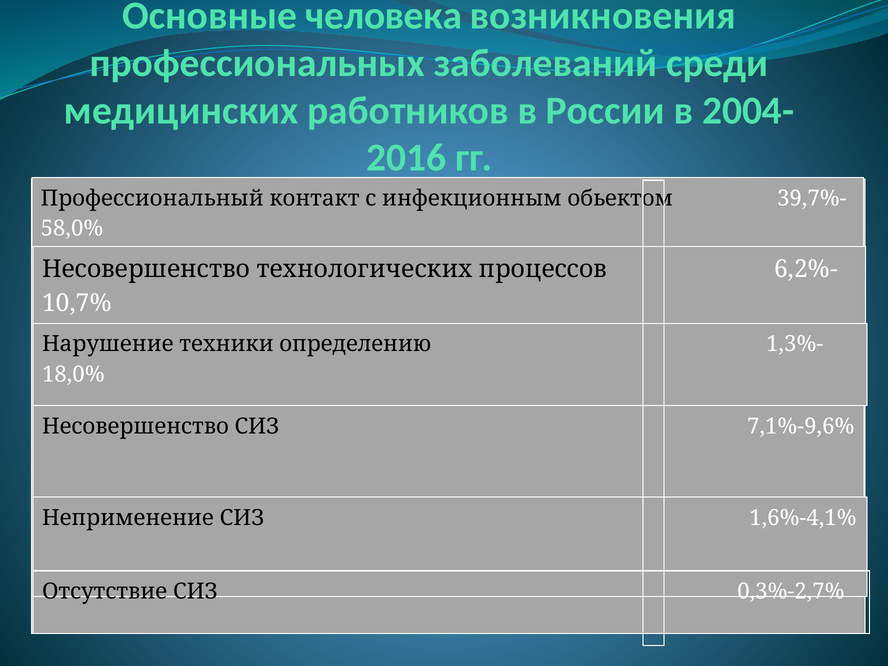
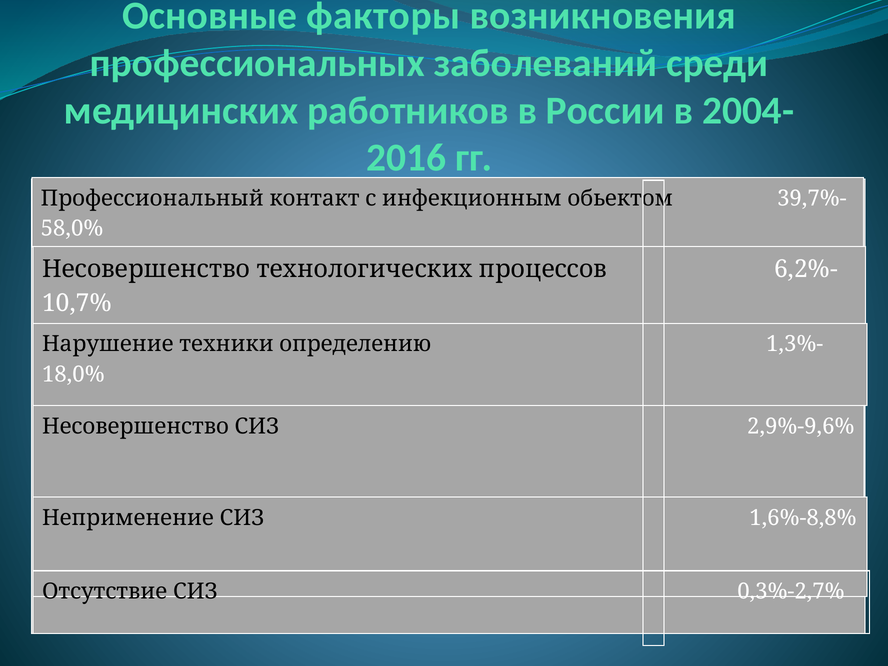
человека: человека -> факторы (383, 16)
7,1%-9,6%: 7,1%-9,6% -> 2,9%-9,6% (801, 426)
1,6%-4,1%: 1,6%-4,1% -> 1,6%-8,8% (803, 518)
